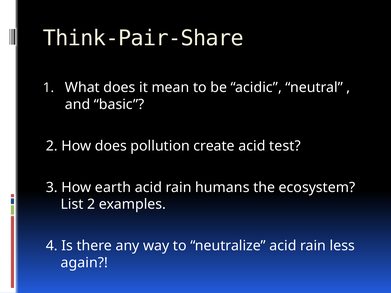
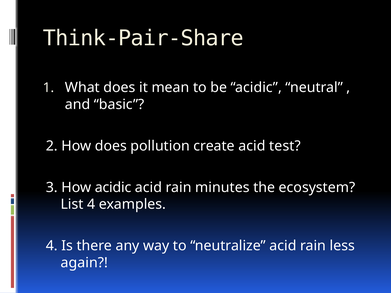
How earth: earth -> acidic (113, 188)
humans: humans -> minutes (222, 188)
List 2: 2 -> 4 (91, 204)
